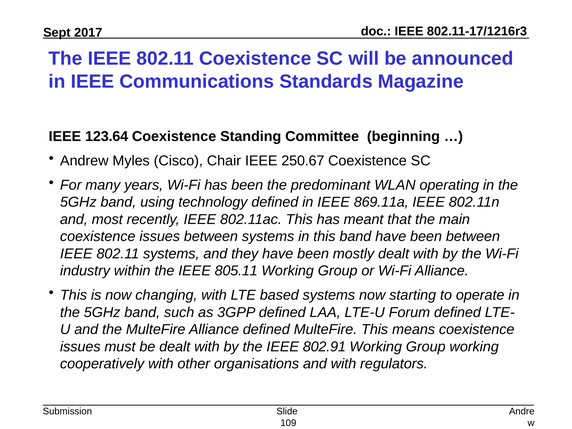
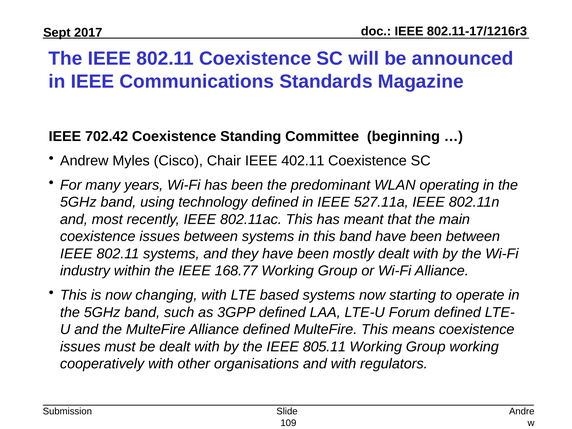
123.64: 123.64 -> 702.42 (107, 136)
250.67: 250.67 -> 402.11 (303, 161)
869.11a: 869.11a -> 527.11a (381, 202)
805.11: 805.11 -> 168.77 (236, 271)
802.91: 802.91 -> 805.11 (324, 347)
